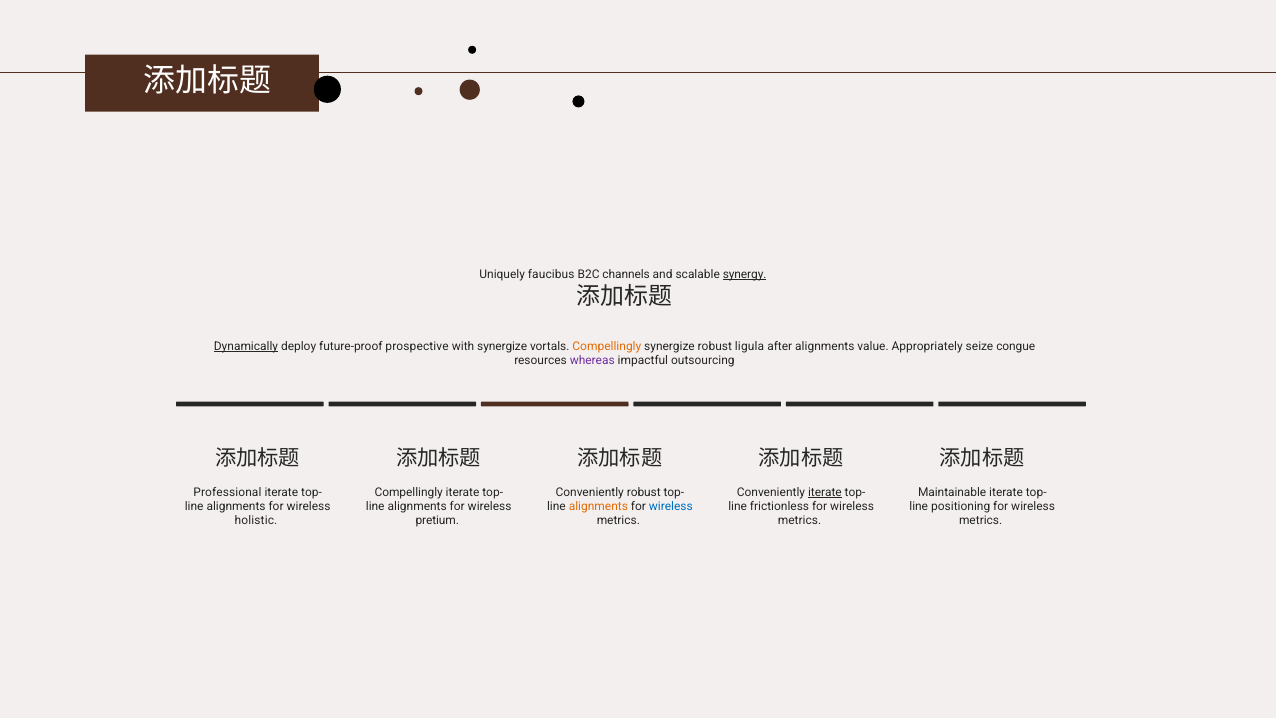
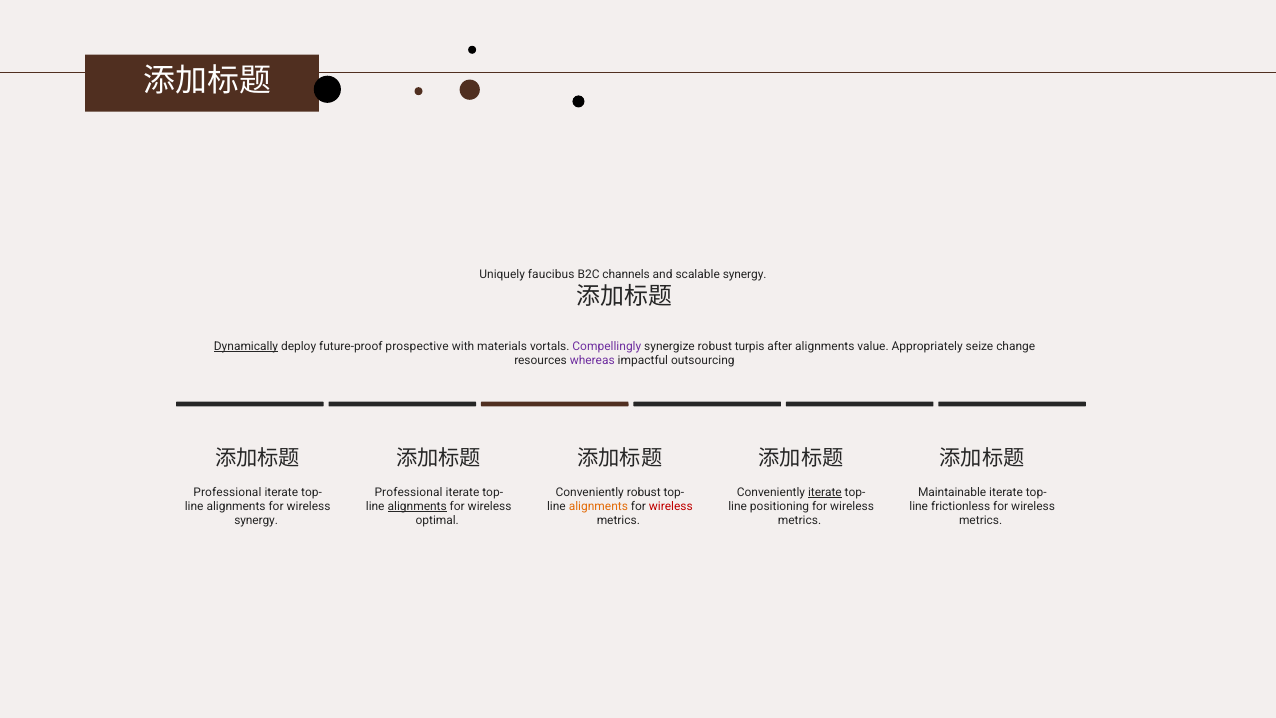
synergy underline: present -> none (745, 274)
with synergize: synergize -> materials (502, 346)
Compellingly colour: orange -> purple (607, 346)
ligula: ligula -> turpis (750, 346)
congue: congue -> change (1016, 346)
Compellingly: Compellingly -> Professional (409, 492)
alignments underline: none -> present (417, 506)
wireless colour: blue -> red (671, 506)
frictionless: frictionless -> positioning (780, 506)
positioning: positioning -> frictionless (961, 506)
holistic: holistic -> synergy (256, 521)
pretium: pretium -> optimal (437, 521)
